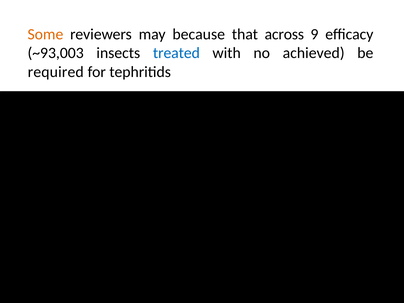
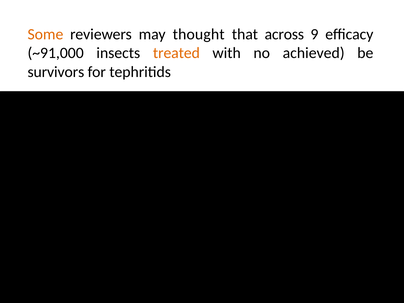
because: because -> thought (199, 34)
~93,003: ~93,003 -> ~91,000 (56, 53)
treated colour: blue -> orange (176, 53)
required: required -> survivors (56, 72)
